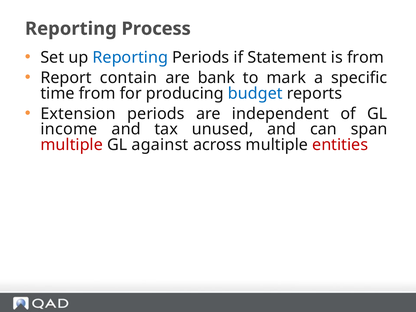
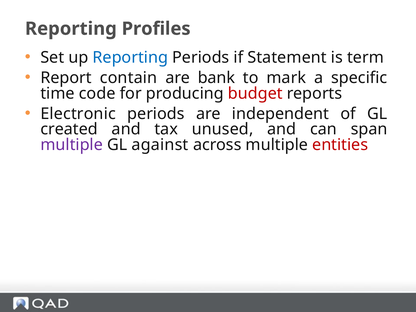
Process: Process -> Profiles (156, 29)
is from: from -> term (365, 57)
time from: from -> code (97, 93)
budget colour: blue -> red (255, 93)
Extension: Extension -> Electronic (78, 114)
income: income -> created (69, 129)
multiple colour: red -> purple (72, 145)
